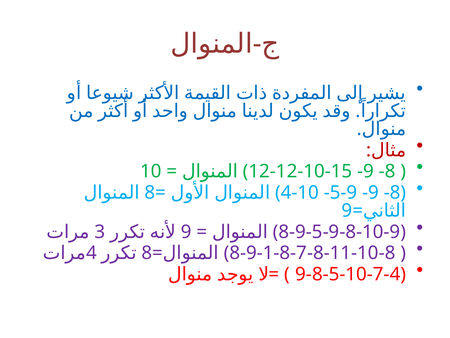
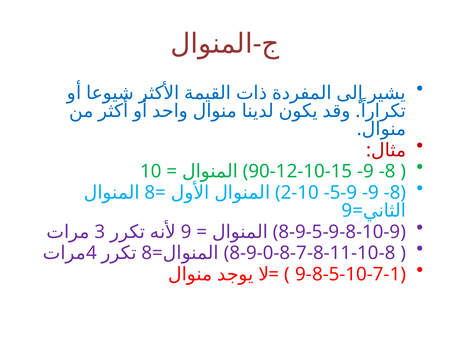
12-12-10-15: 12-12-10-15 -> 90-12-10-15 (300, 171)
4-10: 4-10 -> 2-10 (300, 192)
8-9-1-8-7-8-11-10-8: 8-9-1-8-7-8-11-10-8 -> 8-9-0-8-7-8-11-10-8 (312, 253)
9-8-5-10-7-4: 9-8-5-10-7-4 -> 9-8-5-10-7-1 (348, 274)
